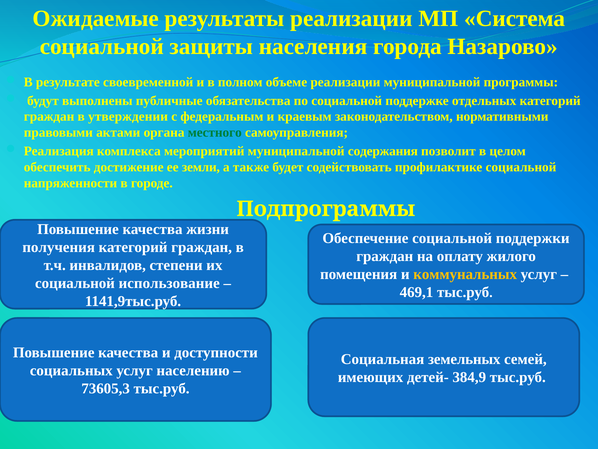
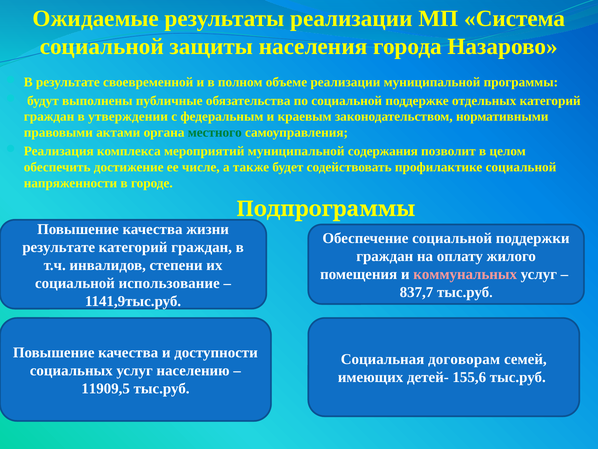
земли: земли -> числе (201, 167)
получения: получения -> результате (59, 247)
коммунальных colour: yellow -> pink (465, 274)
469,1: 469,1 -> 837,7 (416, 292)
земельных: земельных -> договорам (464, 359)
384,9: 384,9 -> 155,6 (469, 377)
73605,3: 73605,3 -> 11909,5 (106, 388)
